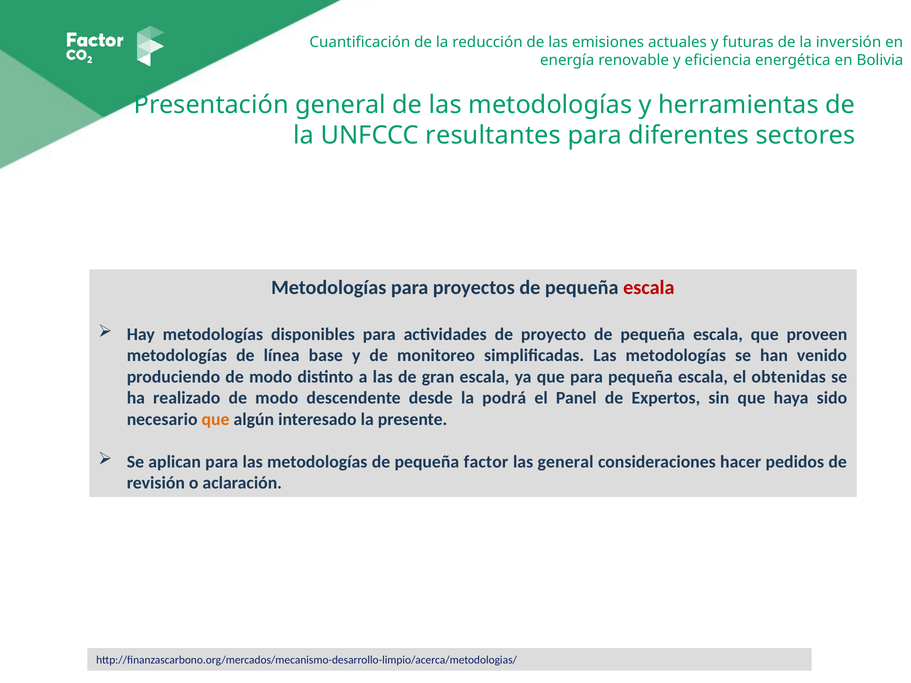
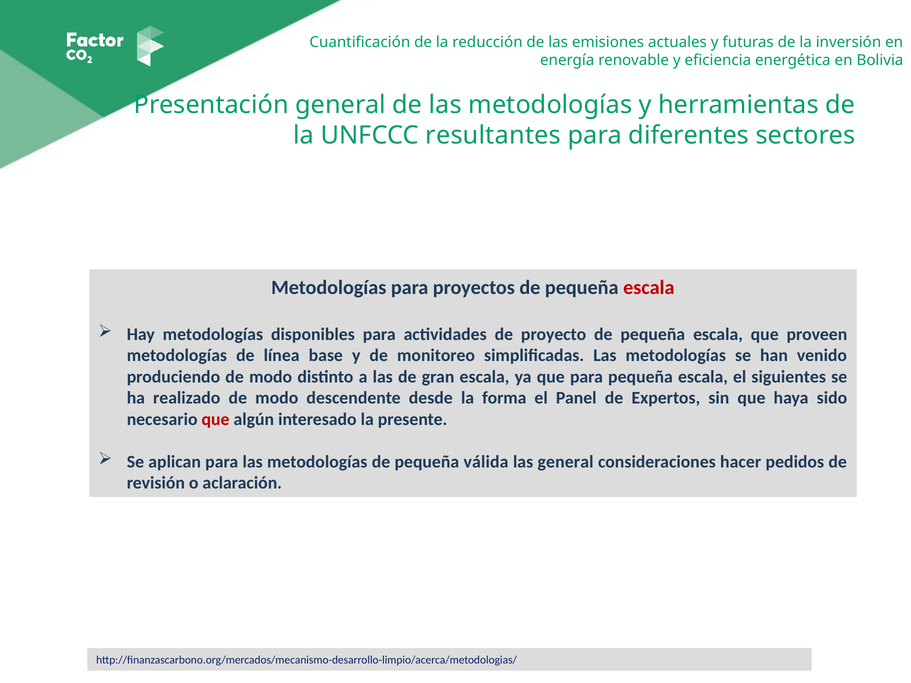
obtenidas: obtenidas -> siguientes (789, 377)
podrá: podrá -> forma (504, 398)
que colour: orange -> red (216, 419)
factor: factor -> válida (486, 462)
